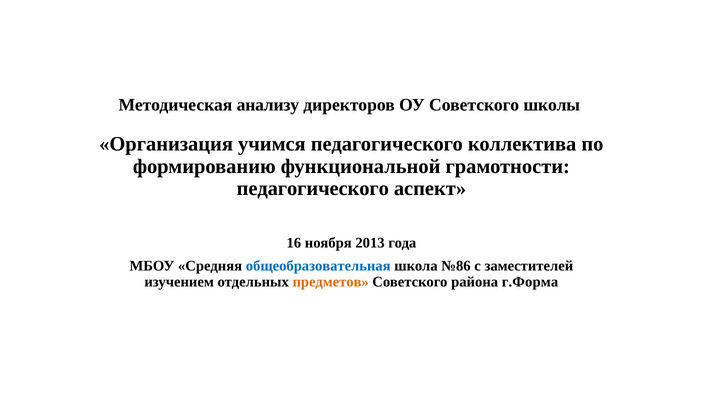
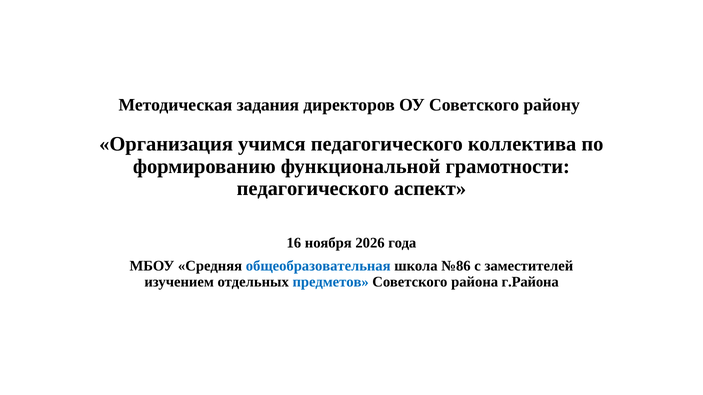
анализу: анализу -> задания (268, 105)
школы: школы -> району (552, 105)
2013: 2013 -> 2026 (370, 243)
предметов colour: orange -> blue (331, 282)
г.Форма: г.Форма -> г.Района (530, 282)
